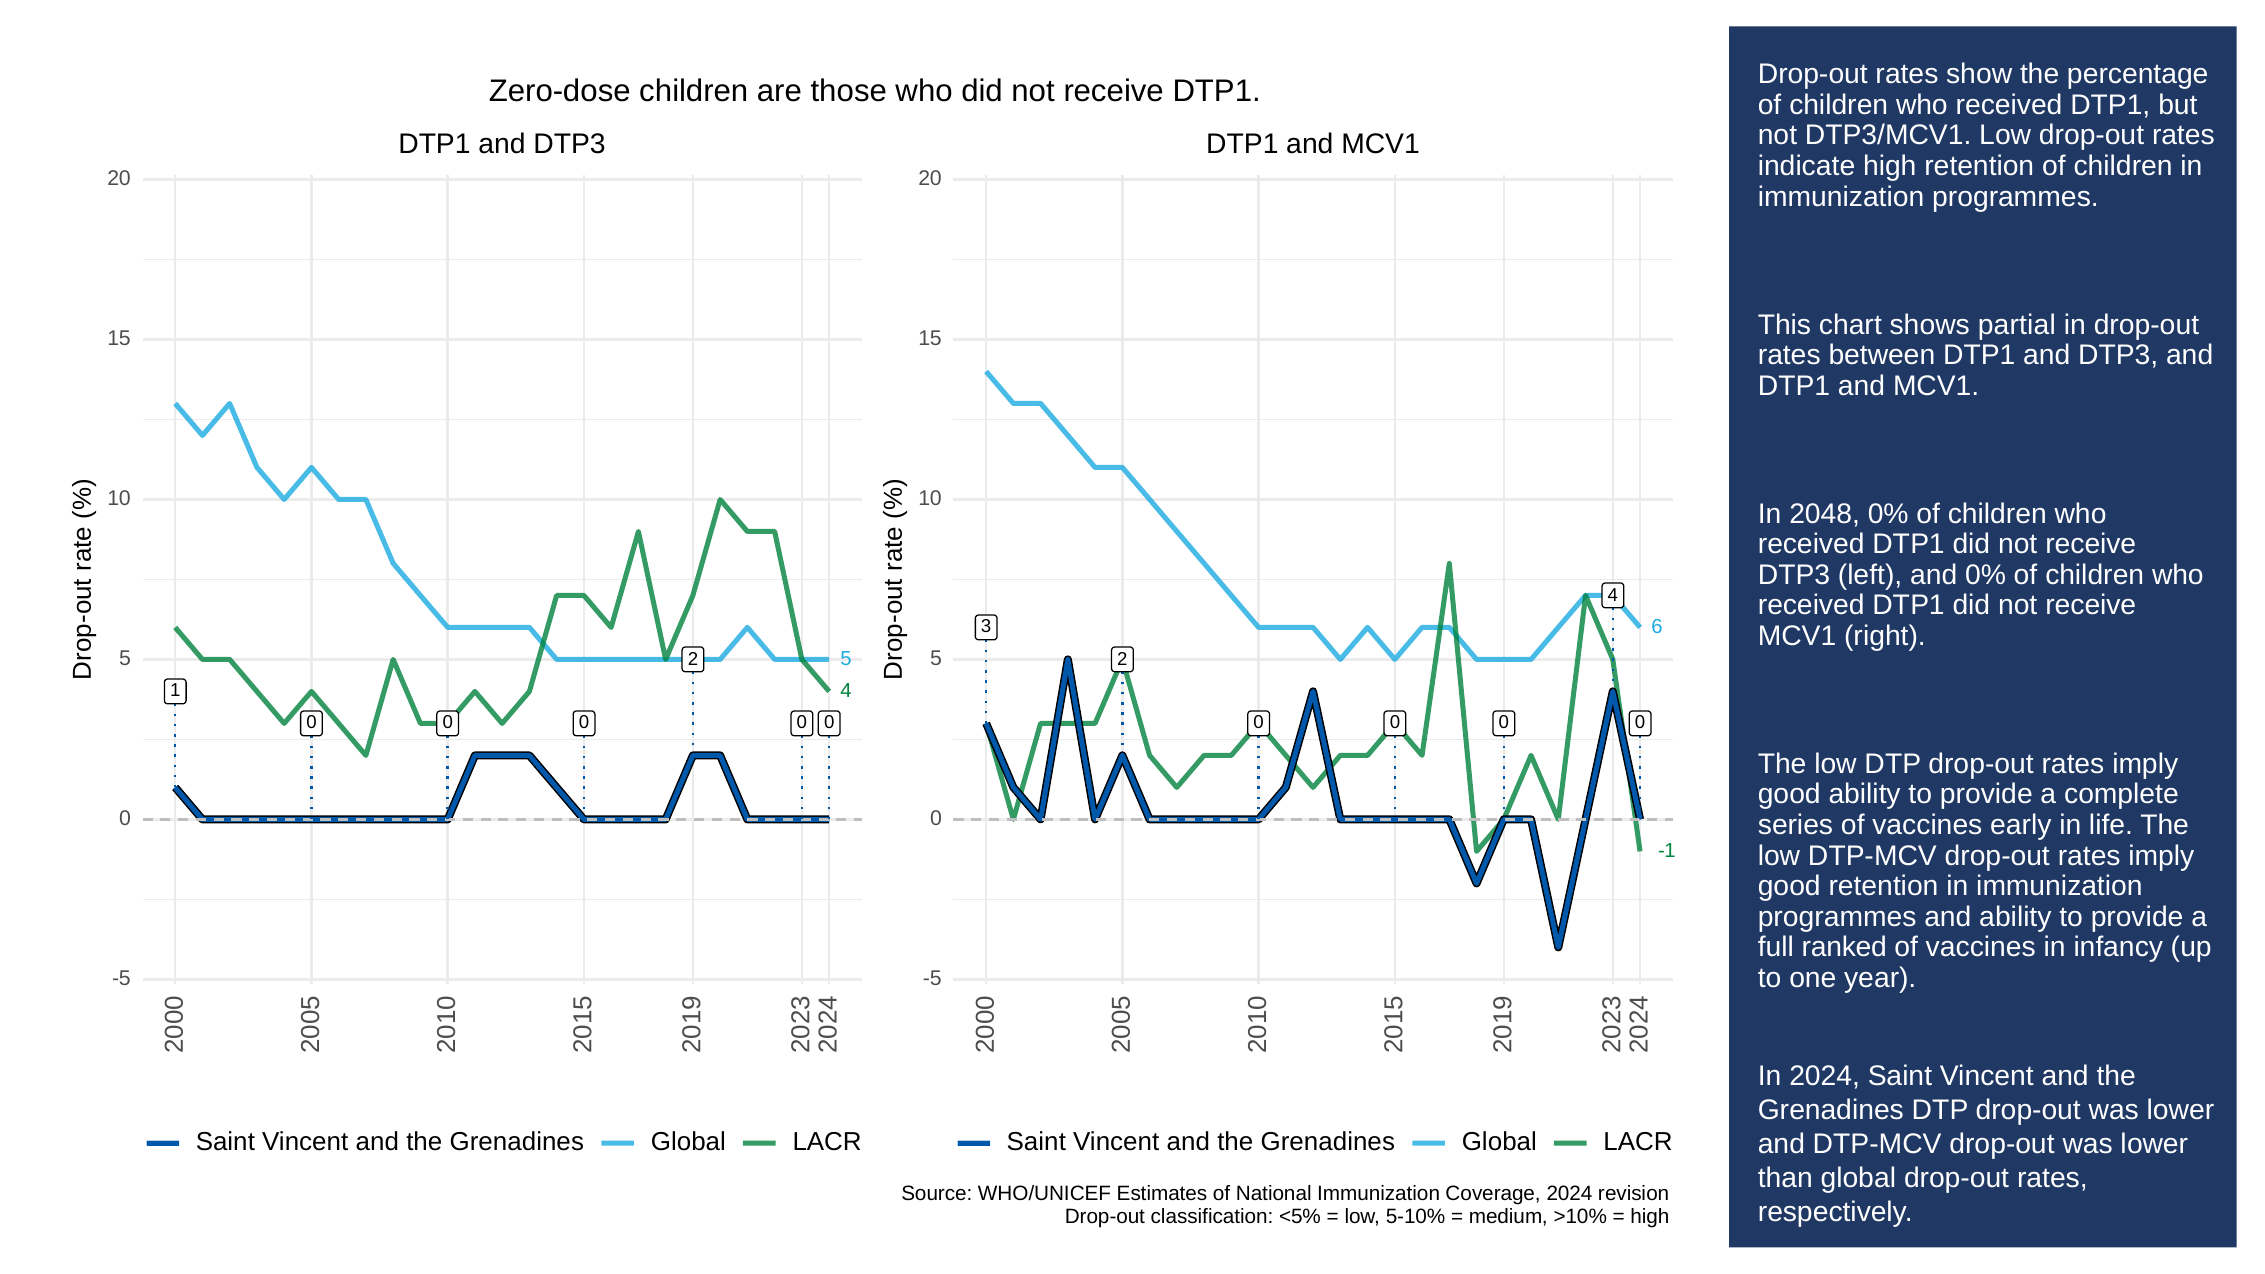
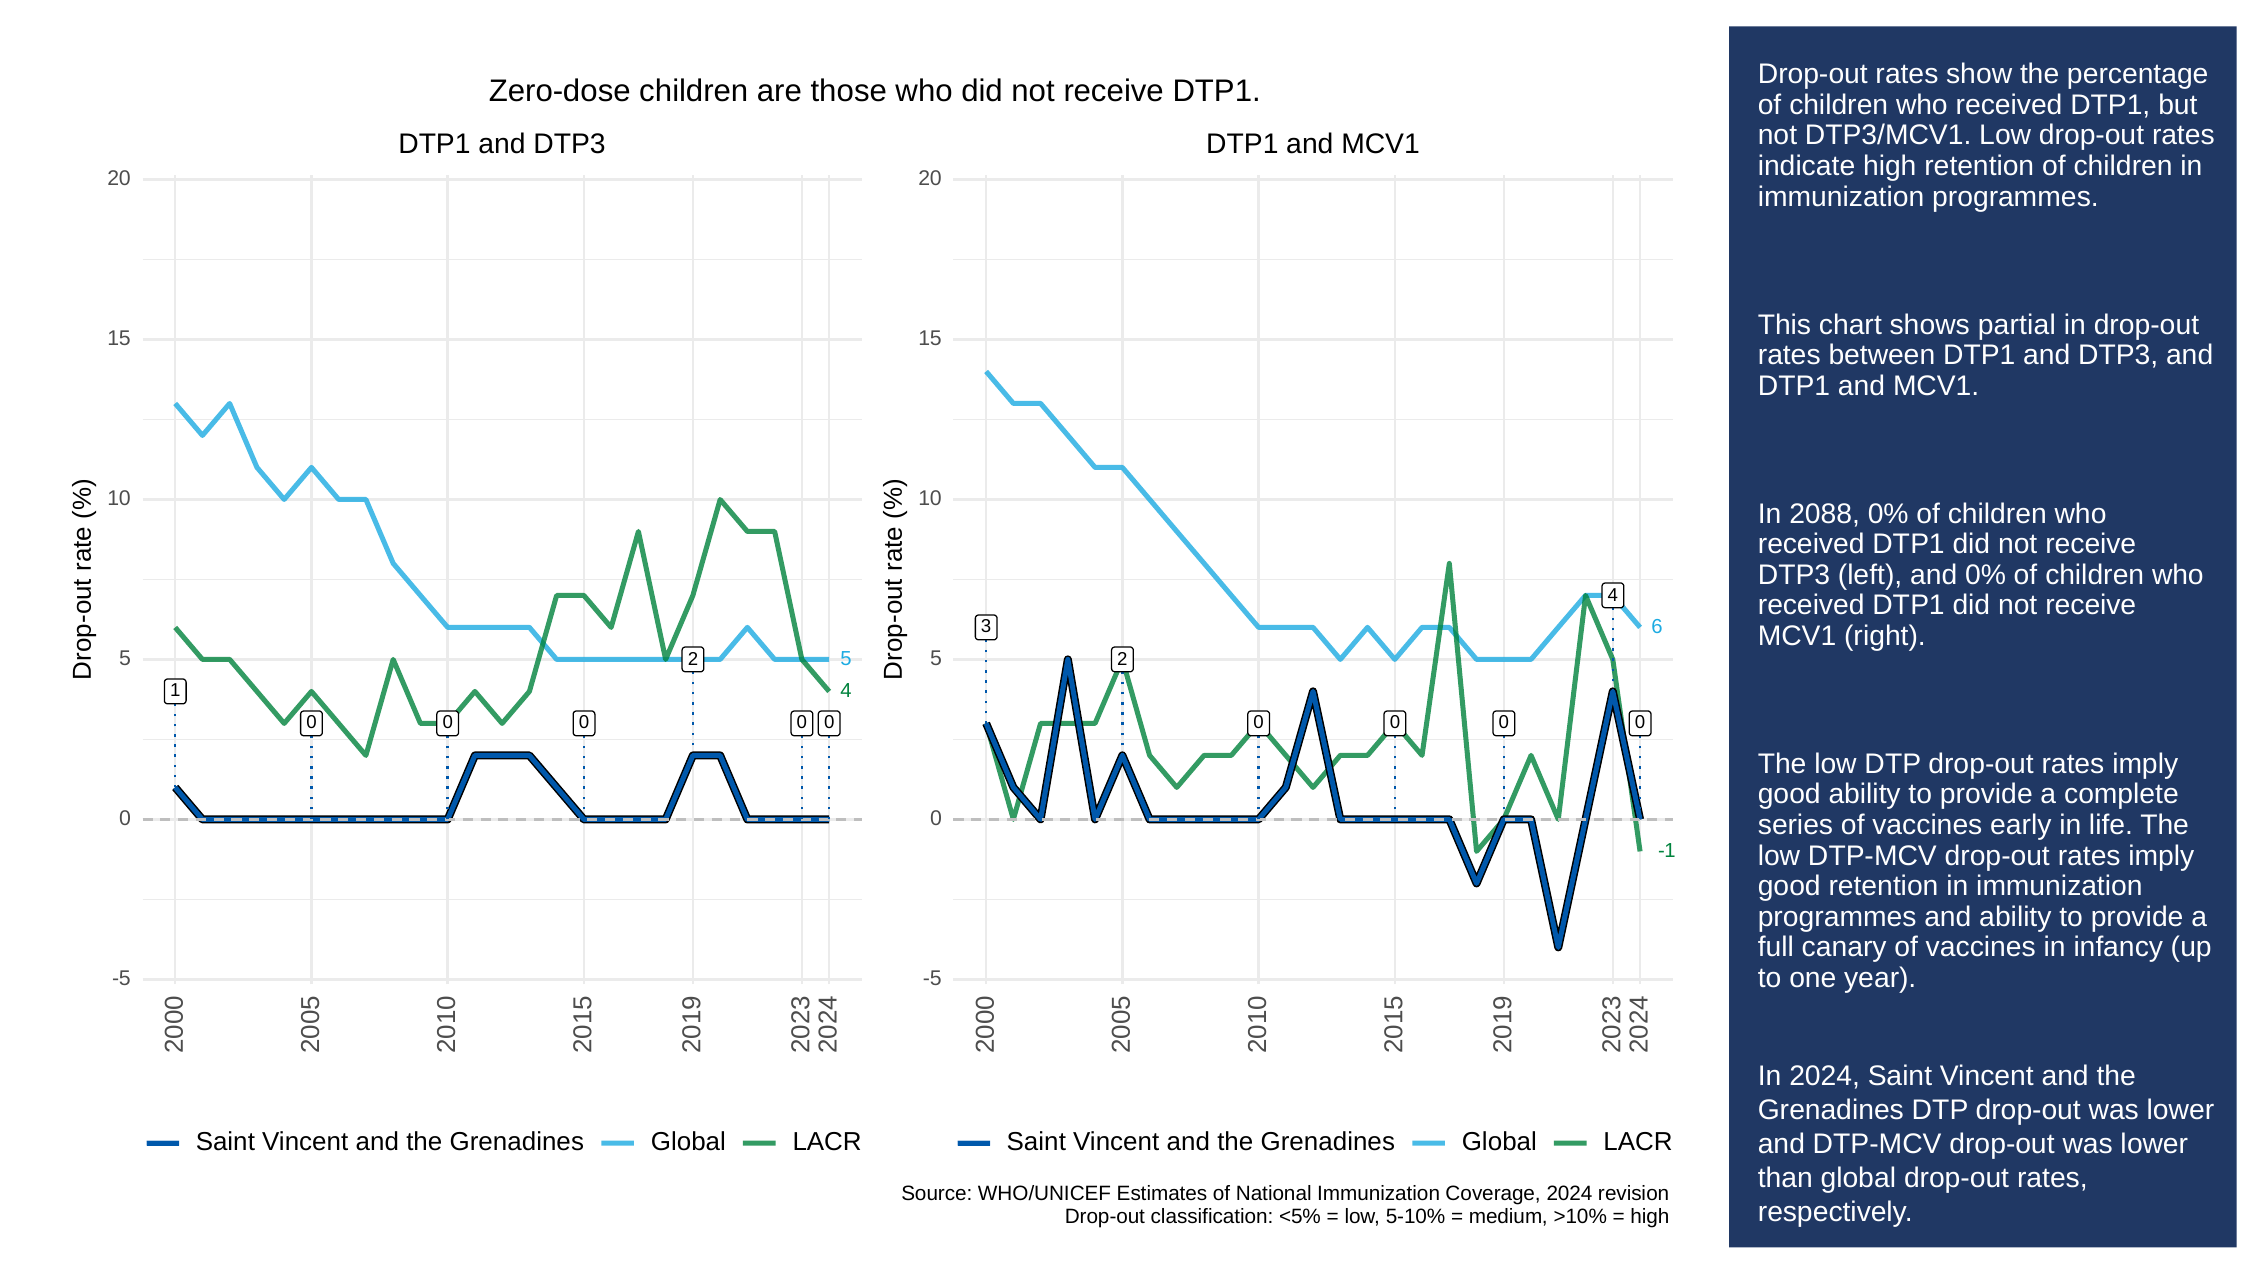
2048: 2048 -> 2088 (1825, 514)
ranked: ranked -> canary (1844, 948)
